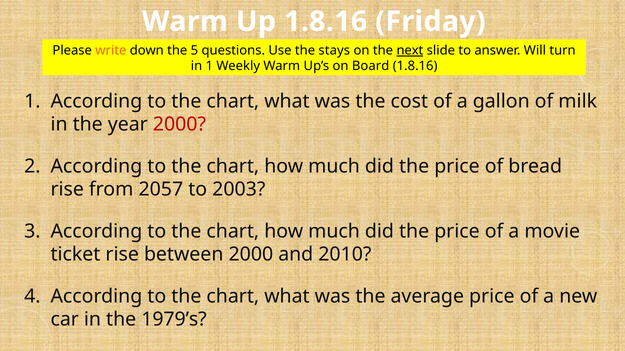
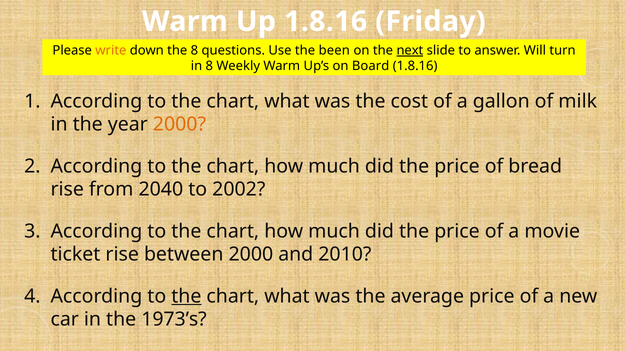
the 5: 5 -> 8 (194, 50)
stays: stays -> been (334, 50)
in 1: 1 -> 8 (209, 66)
2000 colour: red -> orange (179, 125)
2057: 2057 -> 2040 (161, 190)
2003: 2003 -> 2002 (239, 190)
the underline: none -> present (186, 297)
1979’s: 1979’s -> 1973’s (174, 320)
